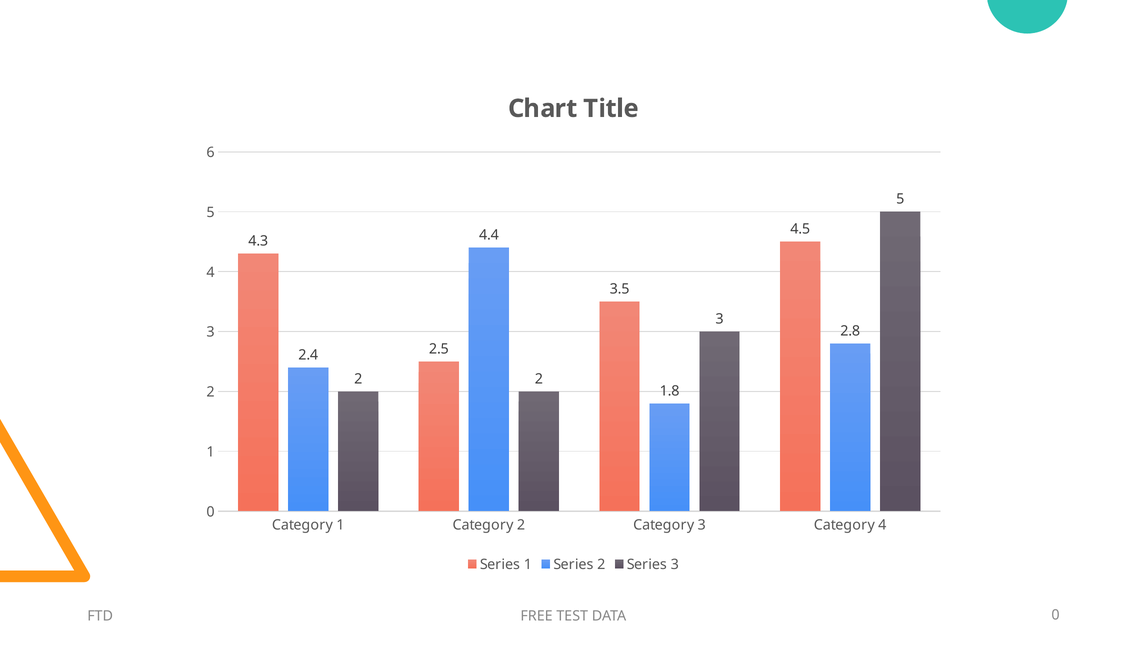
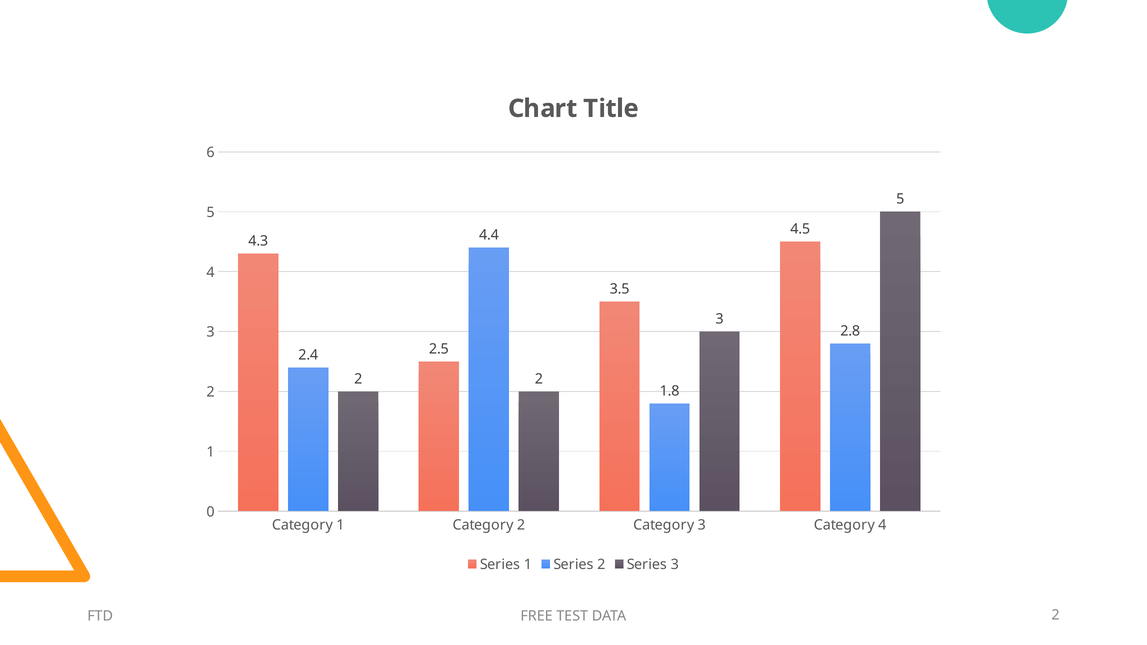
DATA 0: 0 -> 2 (1056, 615)
